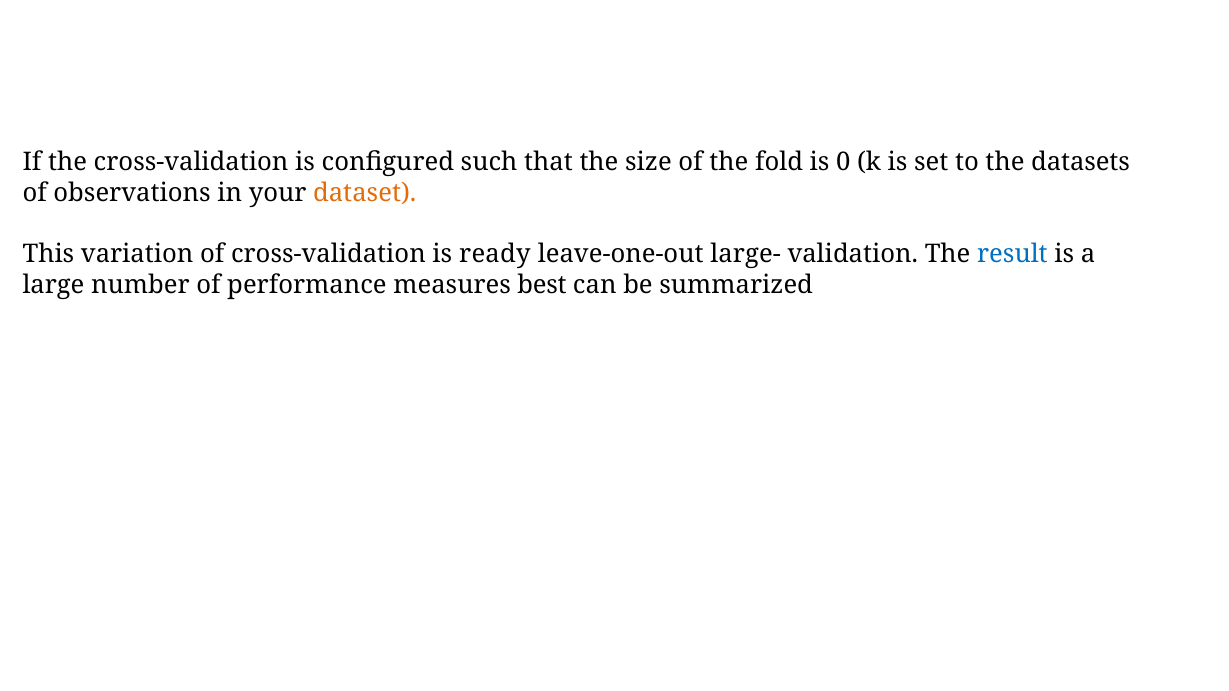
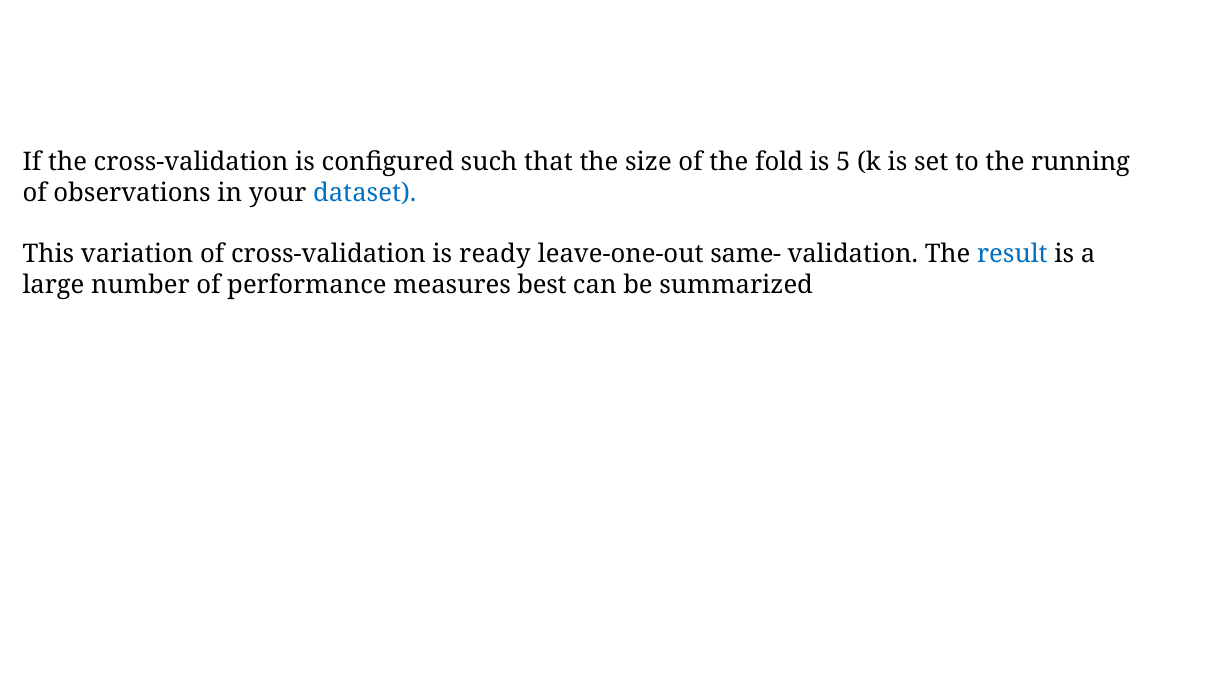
0: 0 -> 5 (843, 162)
datasets: datasets -> running (1081, 162)
dataset colour: orange -> blue (365, 193)
large-: large- -> same- (746, 254)
